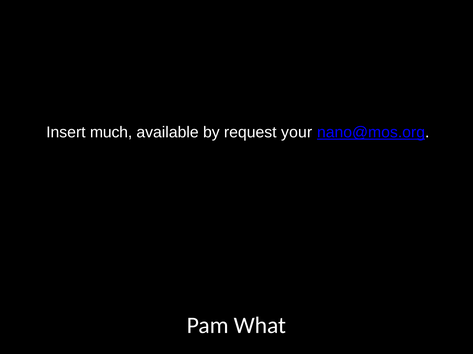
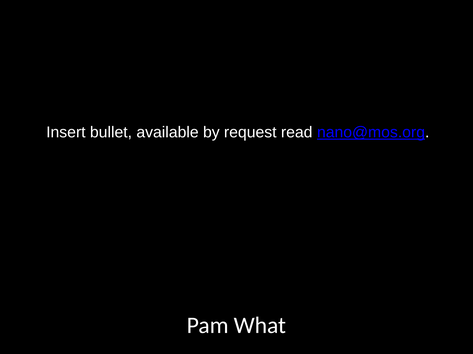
much: much -> bullet (111, 133)
your: your -> read (297, 133)
